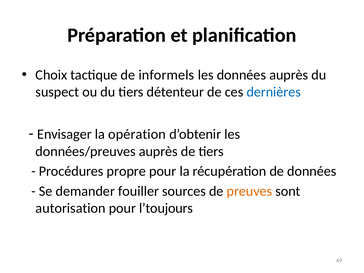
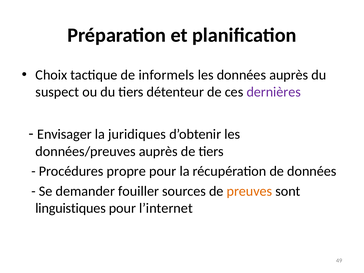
dernières colour: blue -> purple (274, 92)
opération: opération -> juridiques (137, 134)
autorisation: autorisation -> linguistiques (71, 208)
l’toujours: l’toujours -> l’internet (166, 208)
